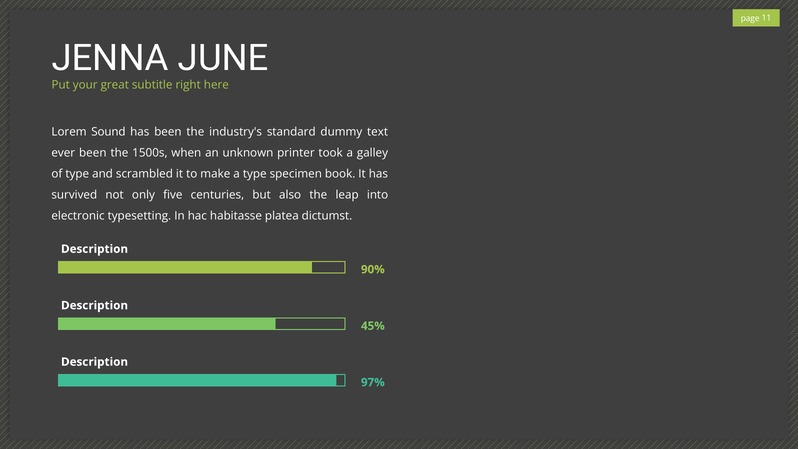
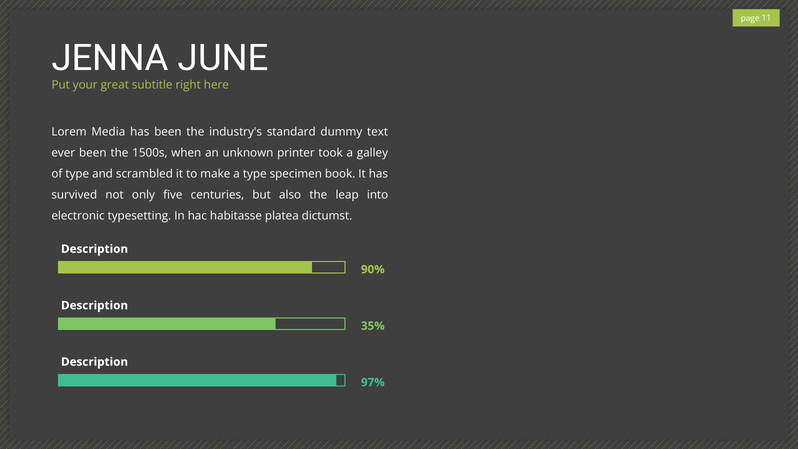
Sound: Sound -> Media (108, 132)
45%: 45% -> 35% (373, 326)
